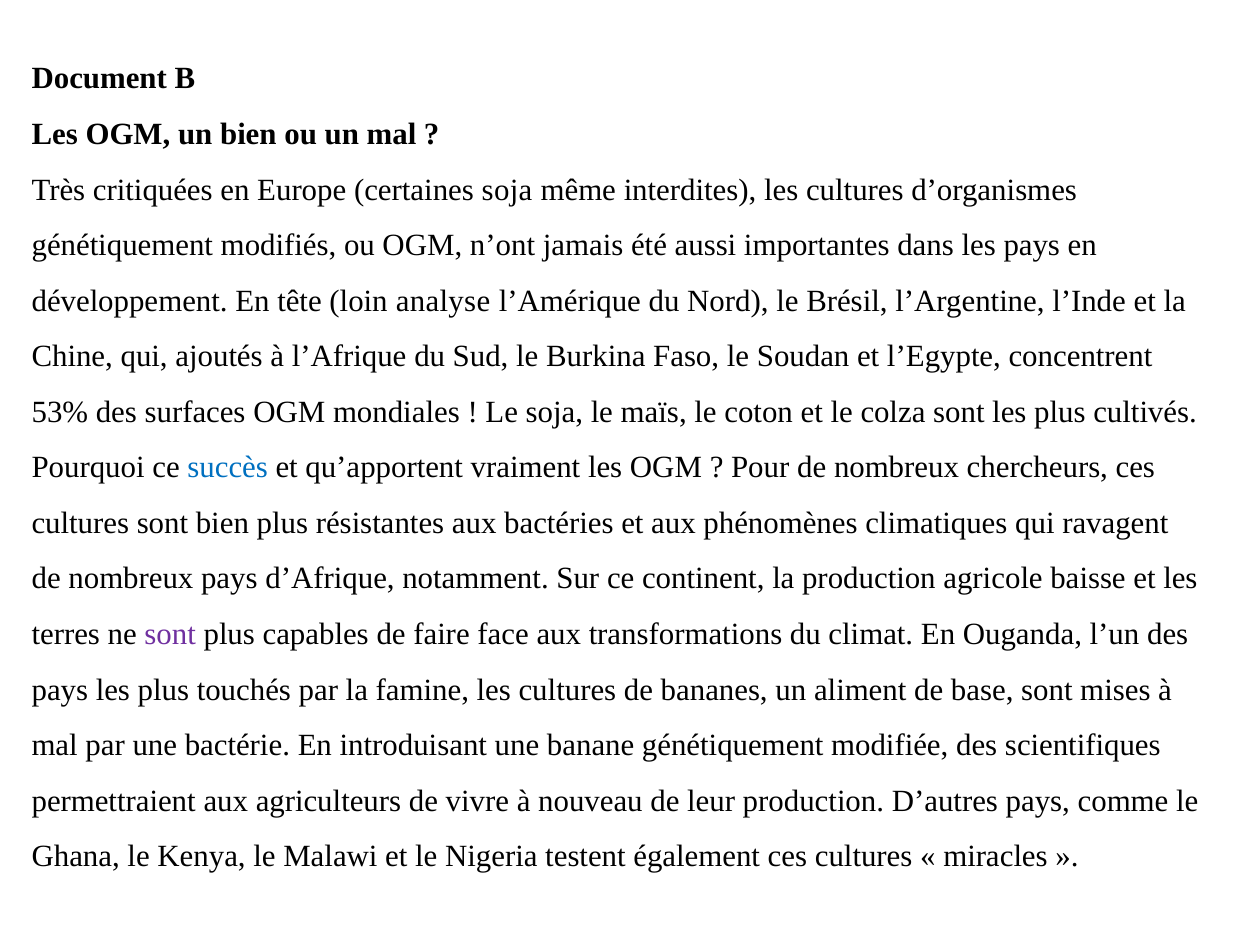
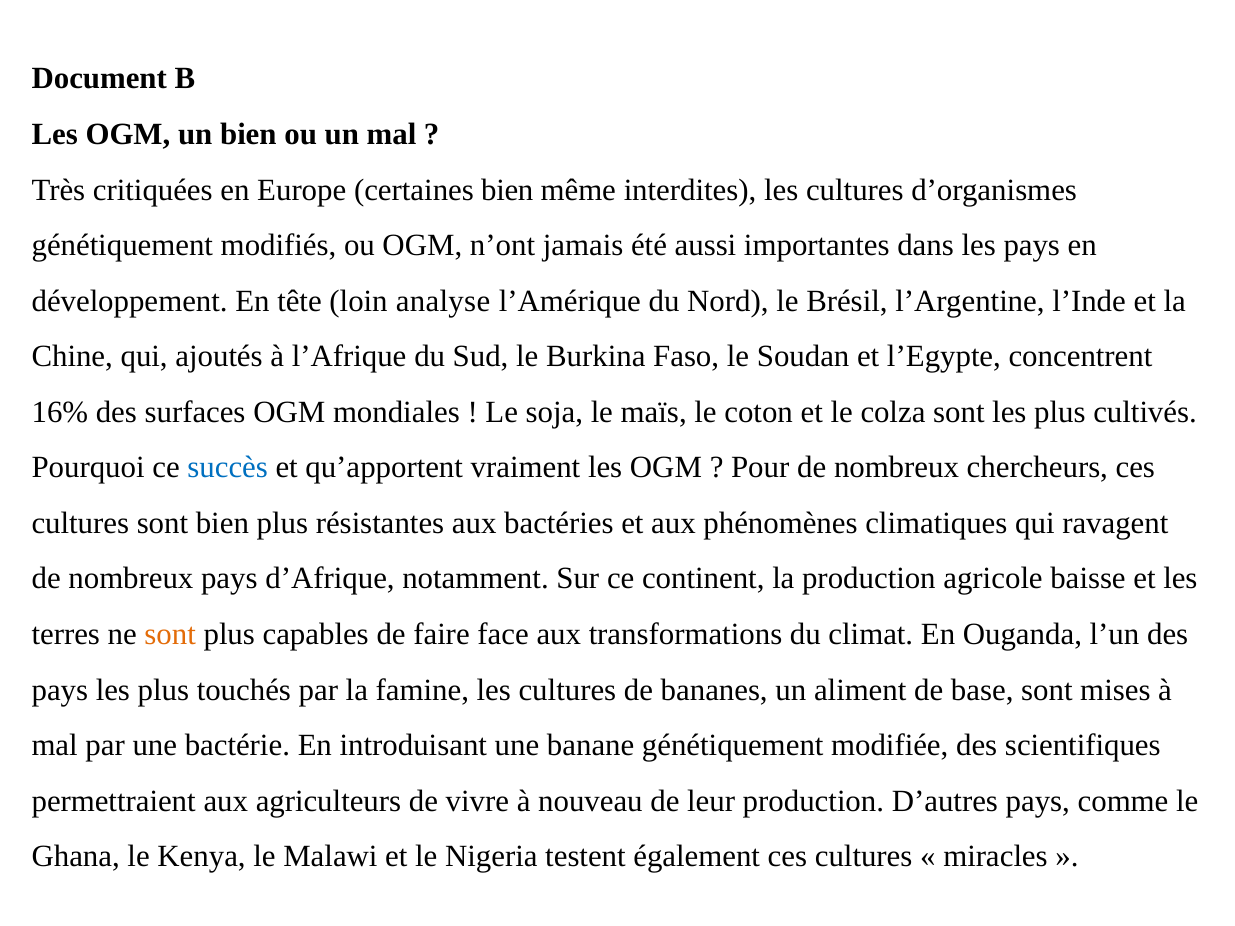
certaines soja: soja -> bien (507, 190)
53%: 53% -> 16% (60, 412)
sont colour: purple -> orange (170, 635)
